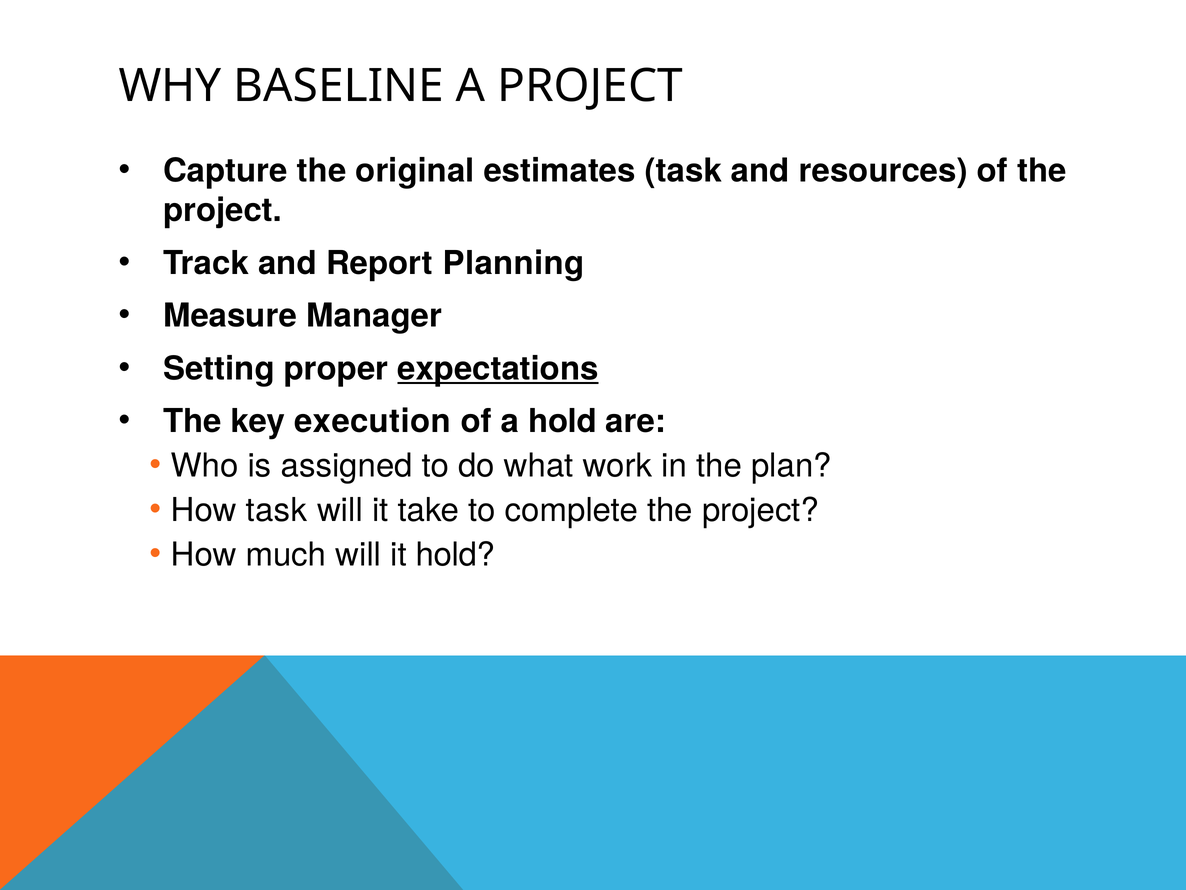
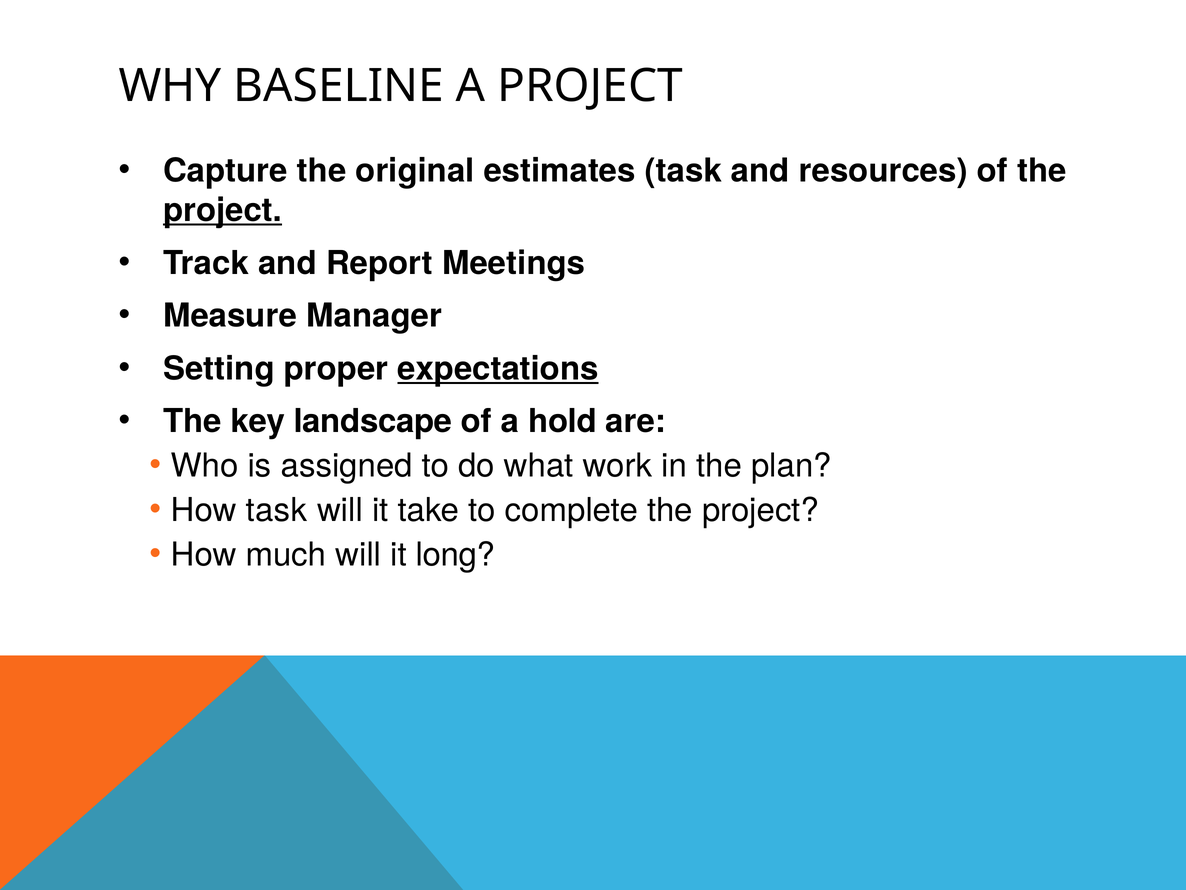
project underline: none -> present (223, 210)
Planning: Planning -> Meetings (514, 263)
execution: execution -> landscape (373, 421)
it hold: hold -> long (456, 555)
